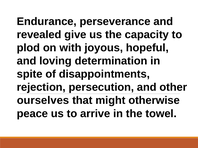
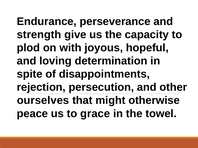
revealed: revealed -> strength (39, 35)
arrive: arrive -> grace (95, 114)
